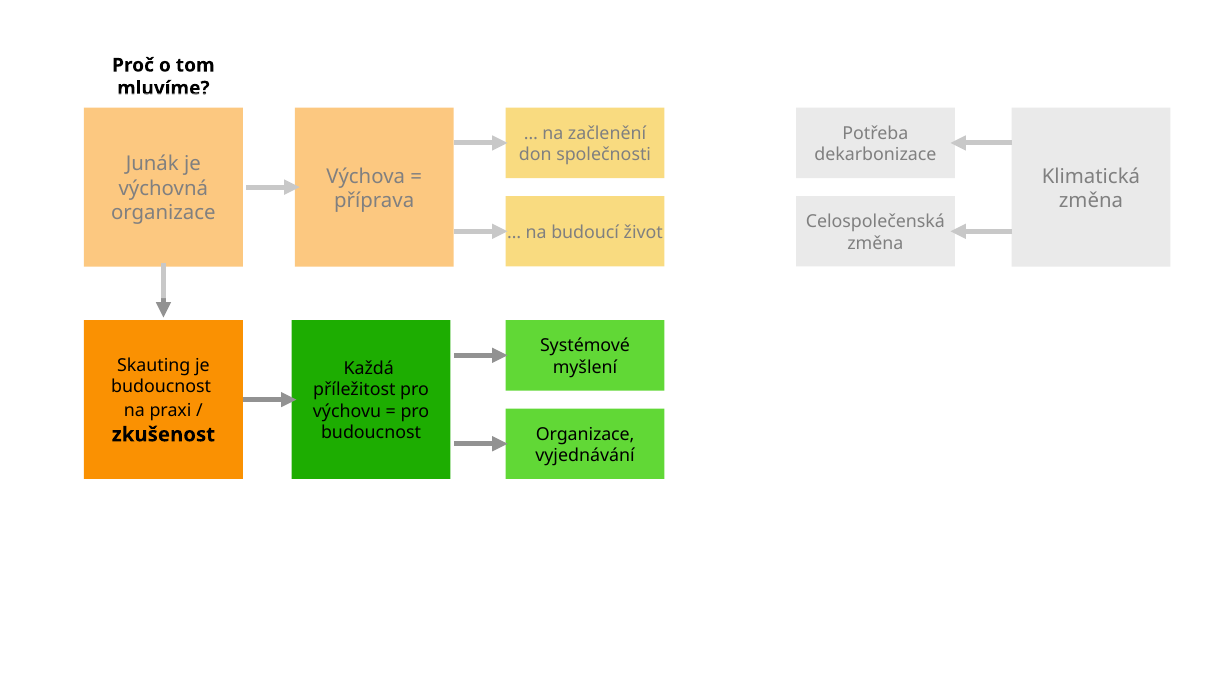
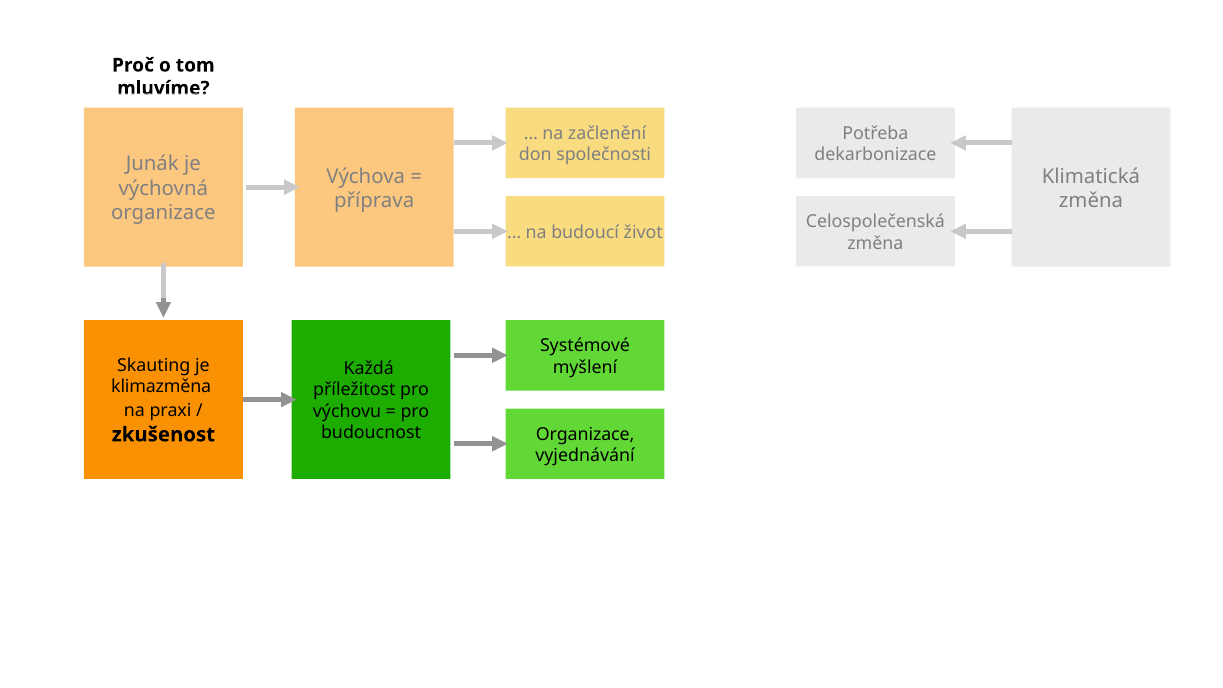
budoucnost: budoucnost -> klimazměna (161, 387)
